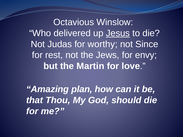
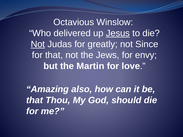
Not underline: none -> present (38, 44)
worthy: worthy -> greatly (103, 44)
for rest: rest -> that (54, 55)
plan: plan -> also (82, 89)
